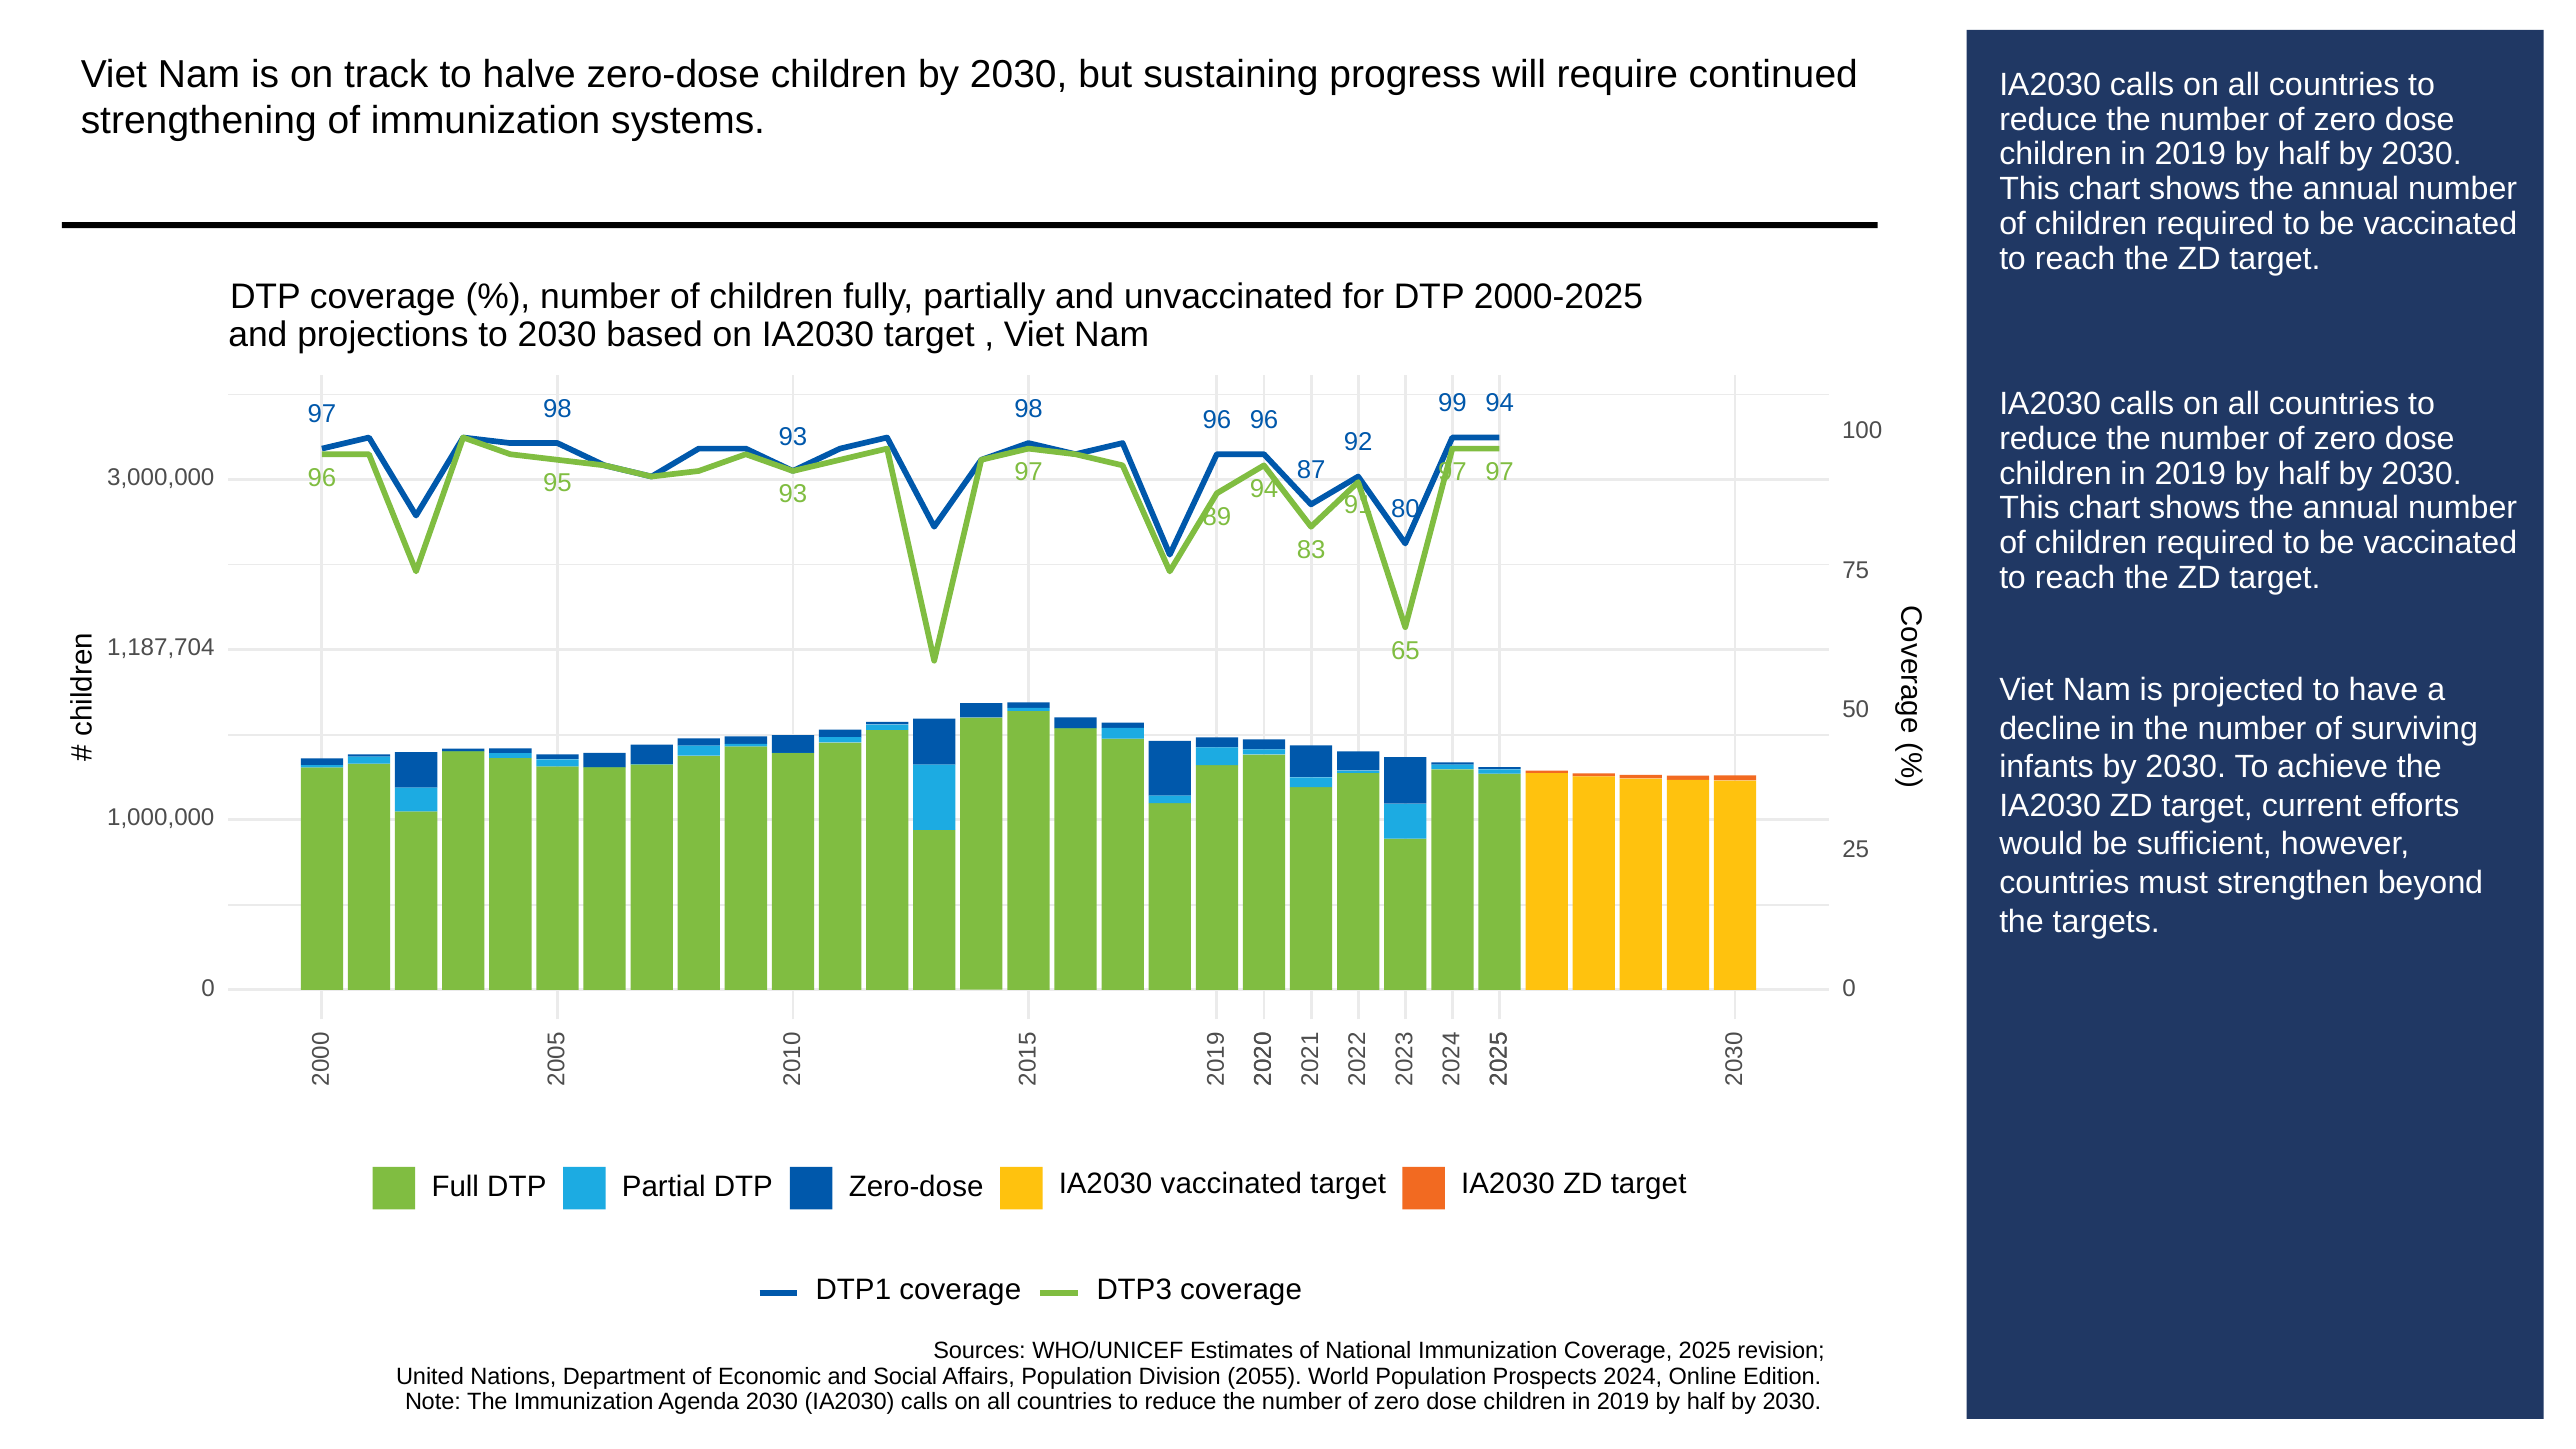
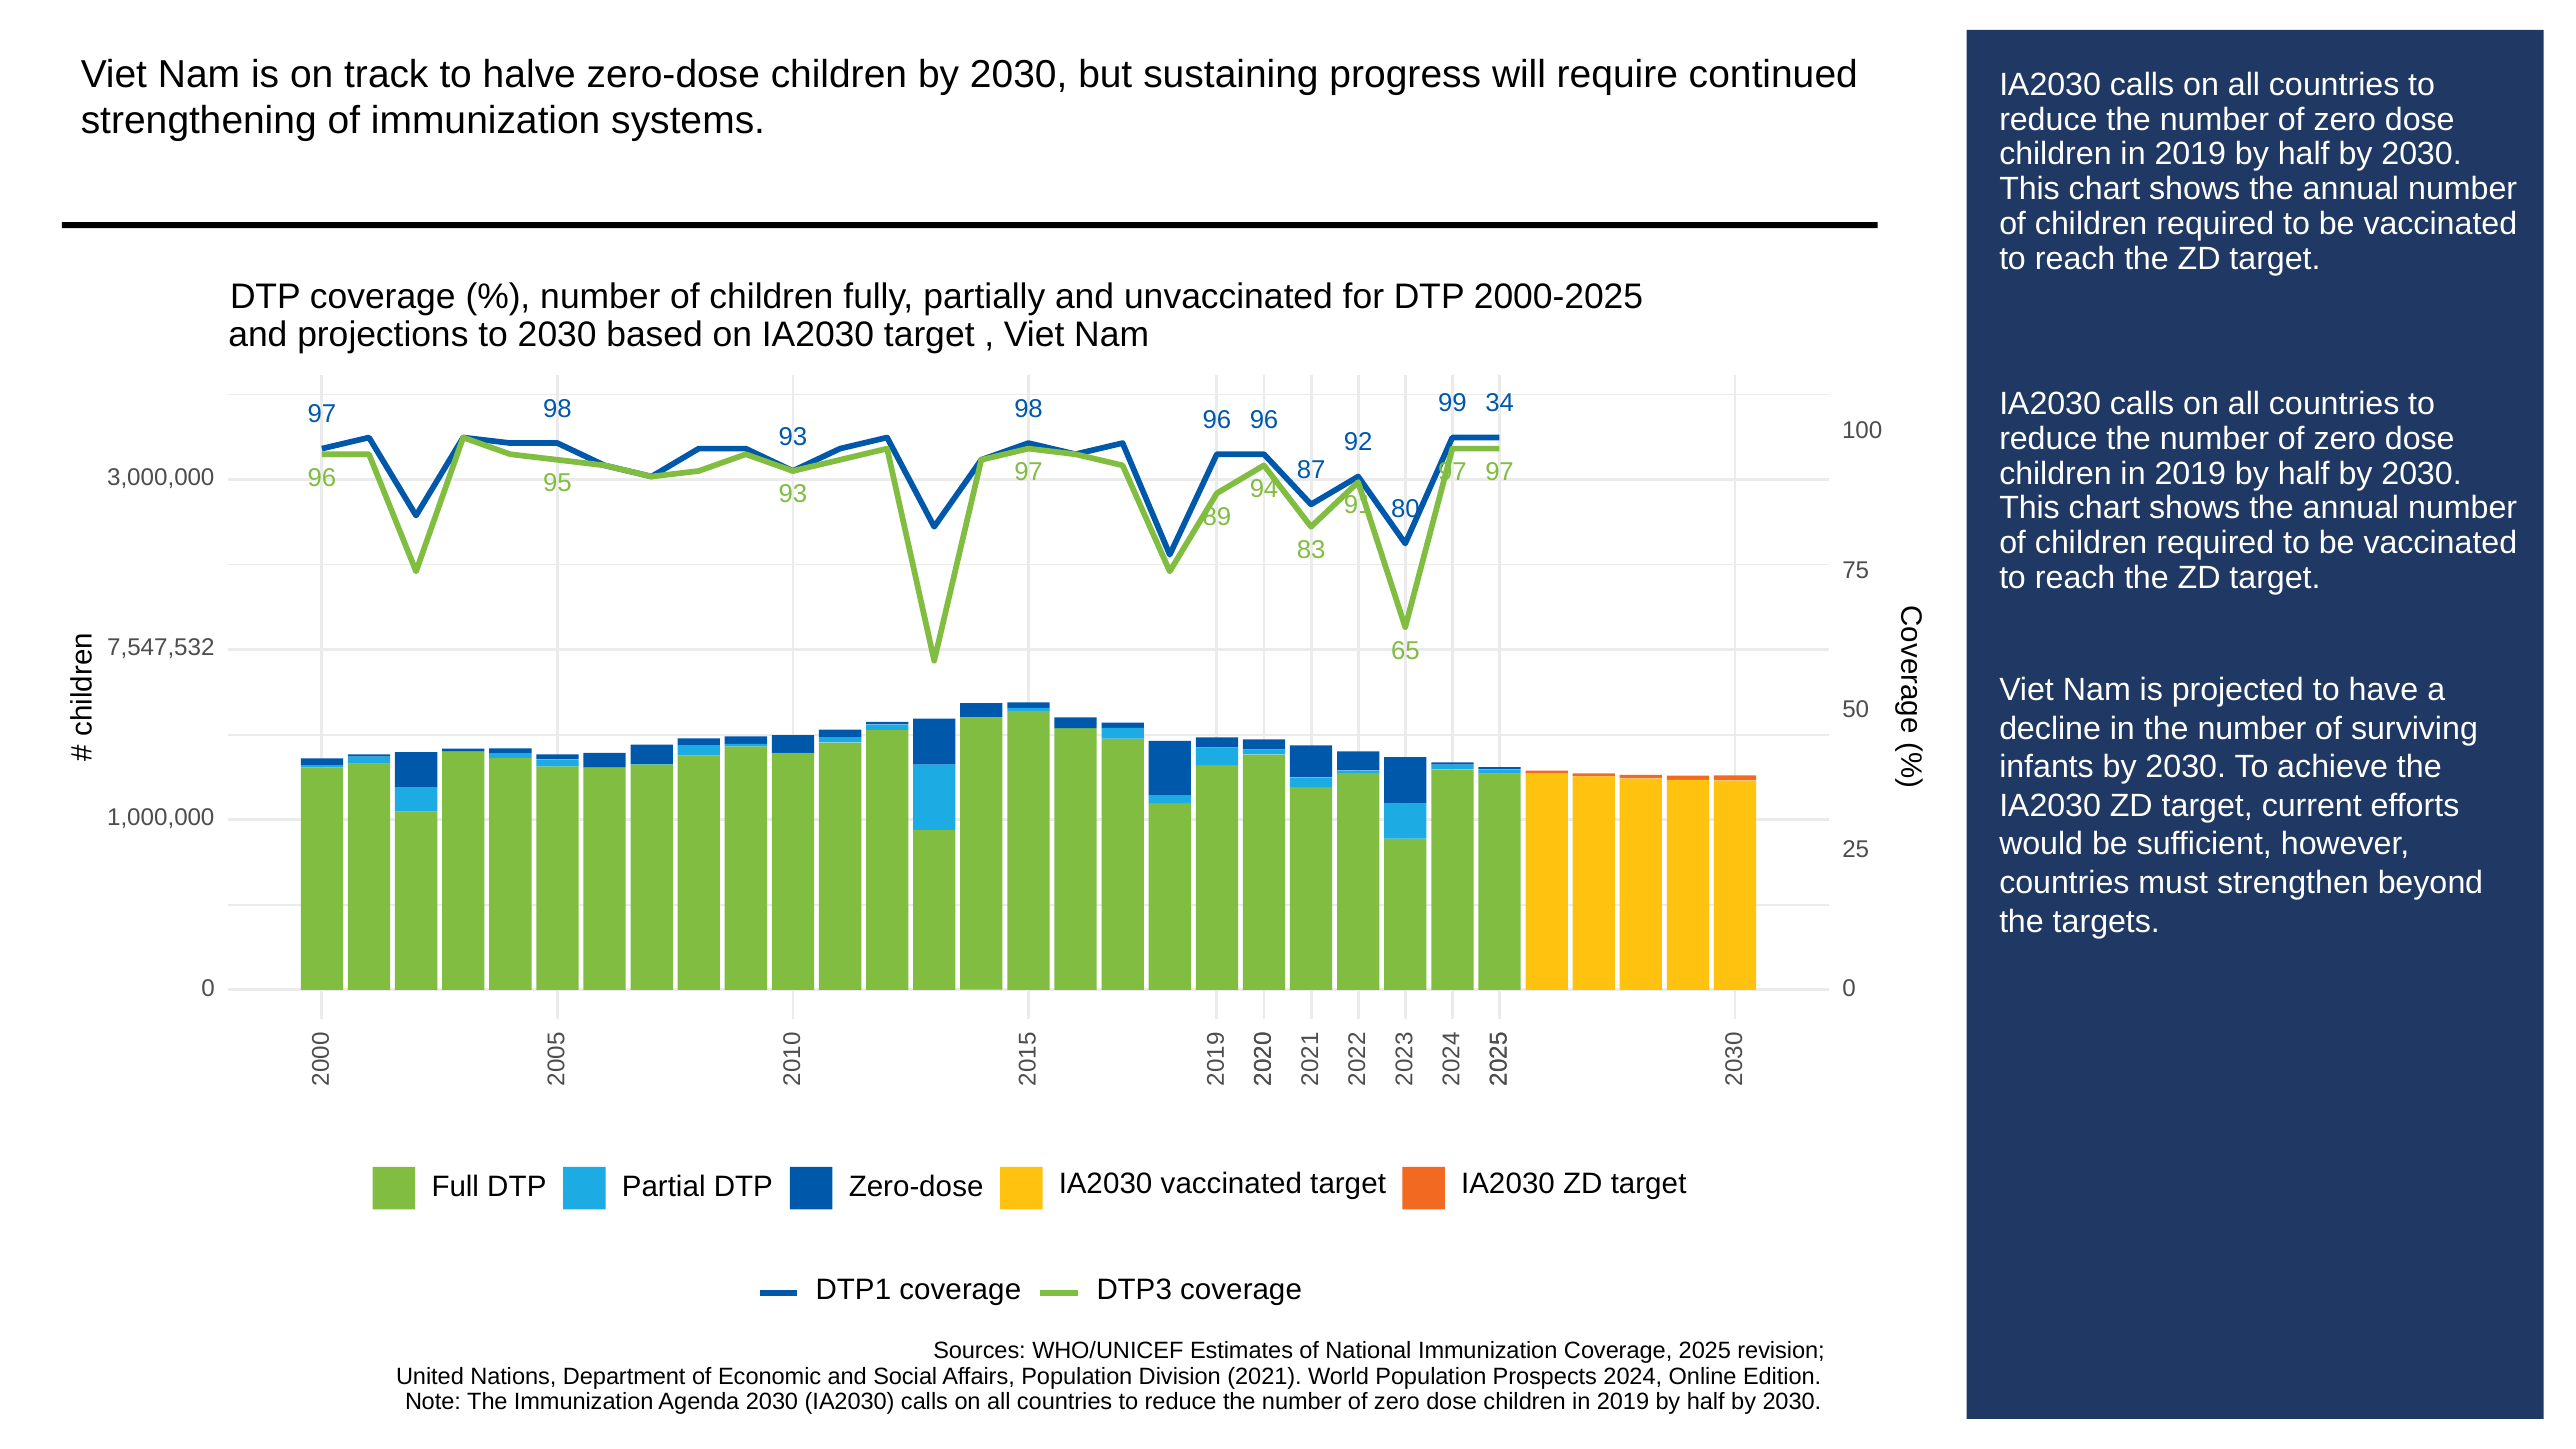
99 94: 94 -> 34 (1500, 403)
1,187,704: 1,187,704 -> 7,547,532 (161, 647)
2055: 2055 -> 2021 (1265, 1376)
